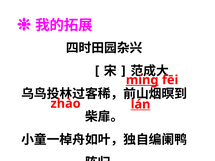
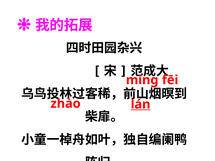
mínɡ underline: present -> none (142, 80)
